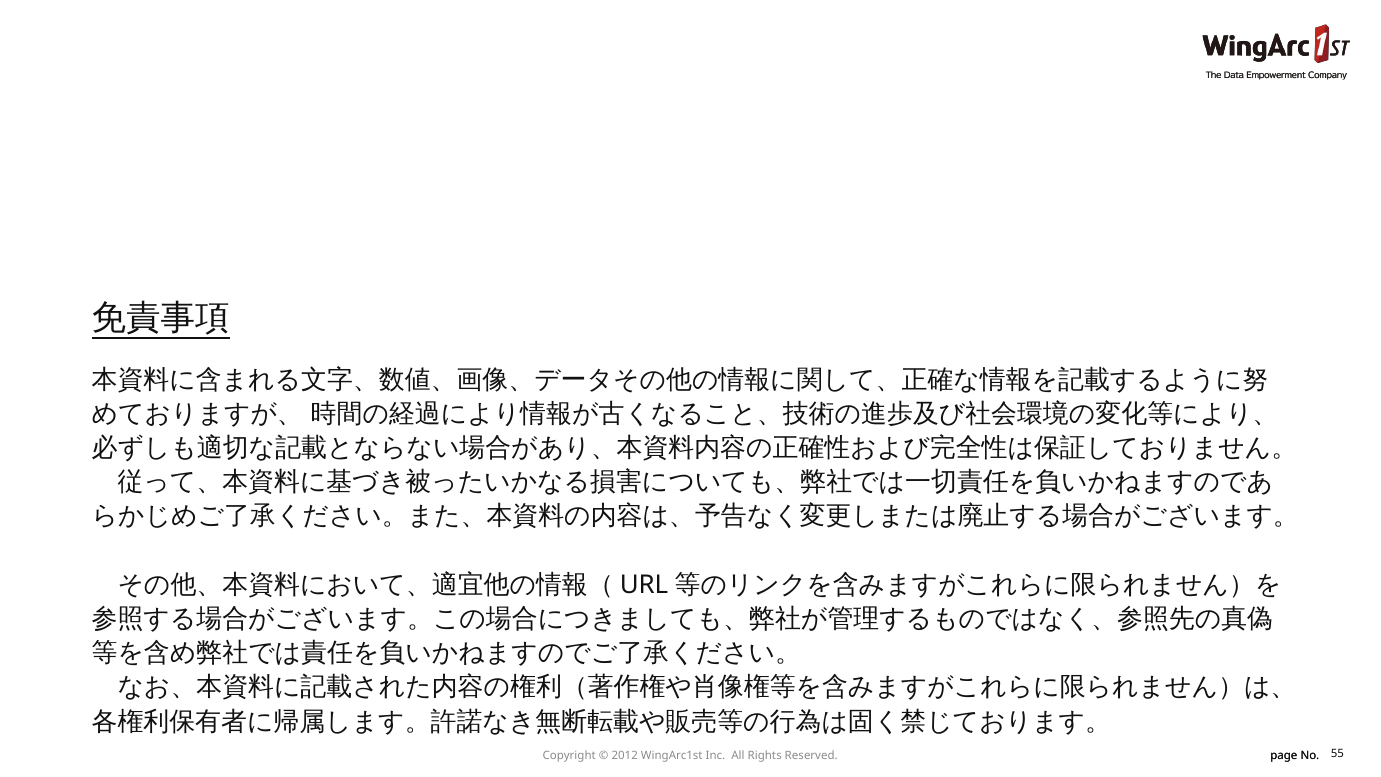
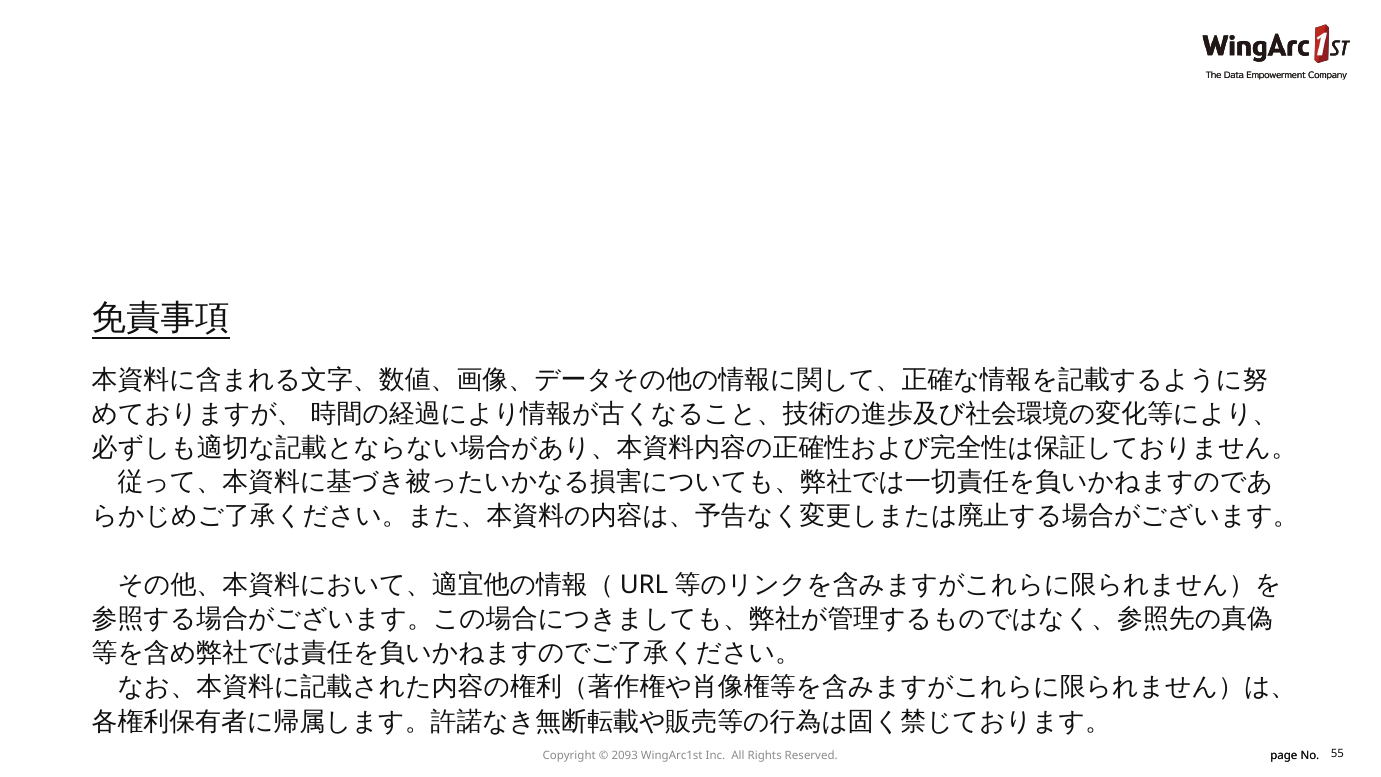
2012: 2012 -> 2093 (625, 755)
